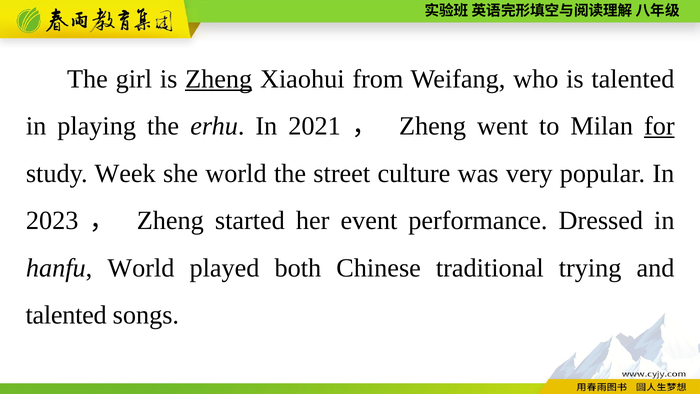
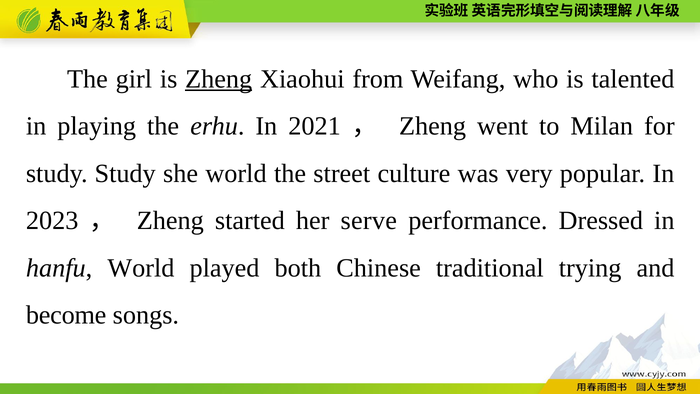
for underline: present -> none (659, 126)
study Week: Week -> Study (125, 173)
event: event -> serve (369, 221)
talented: talented -> become (66, 315)
